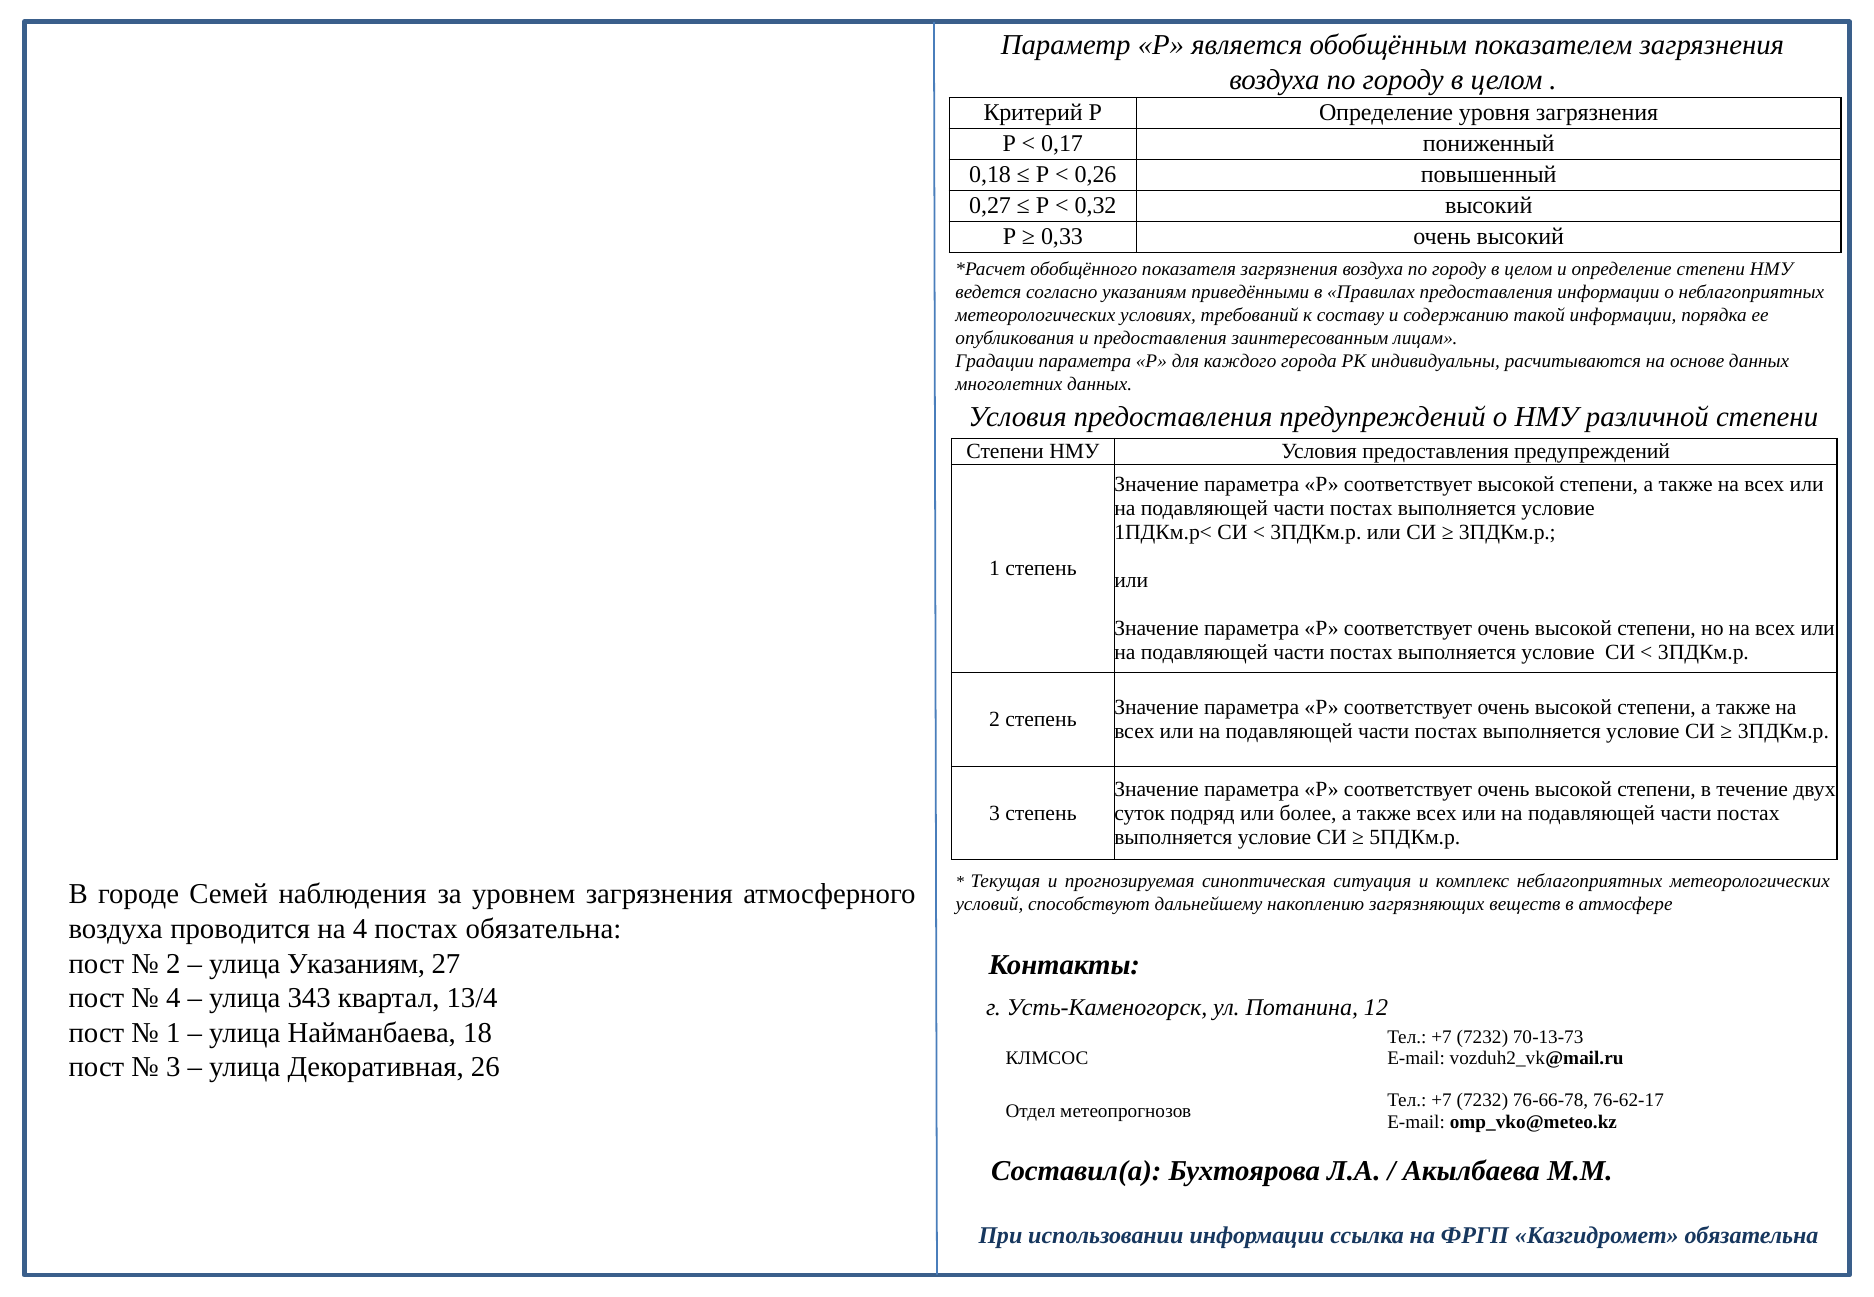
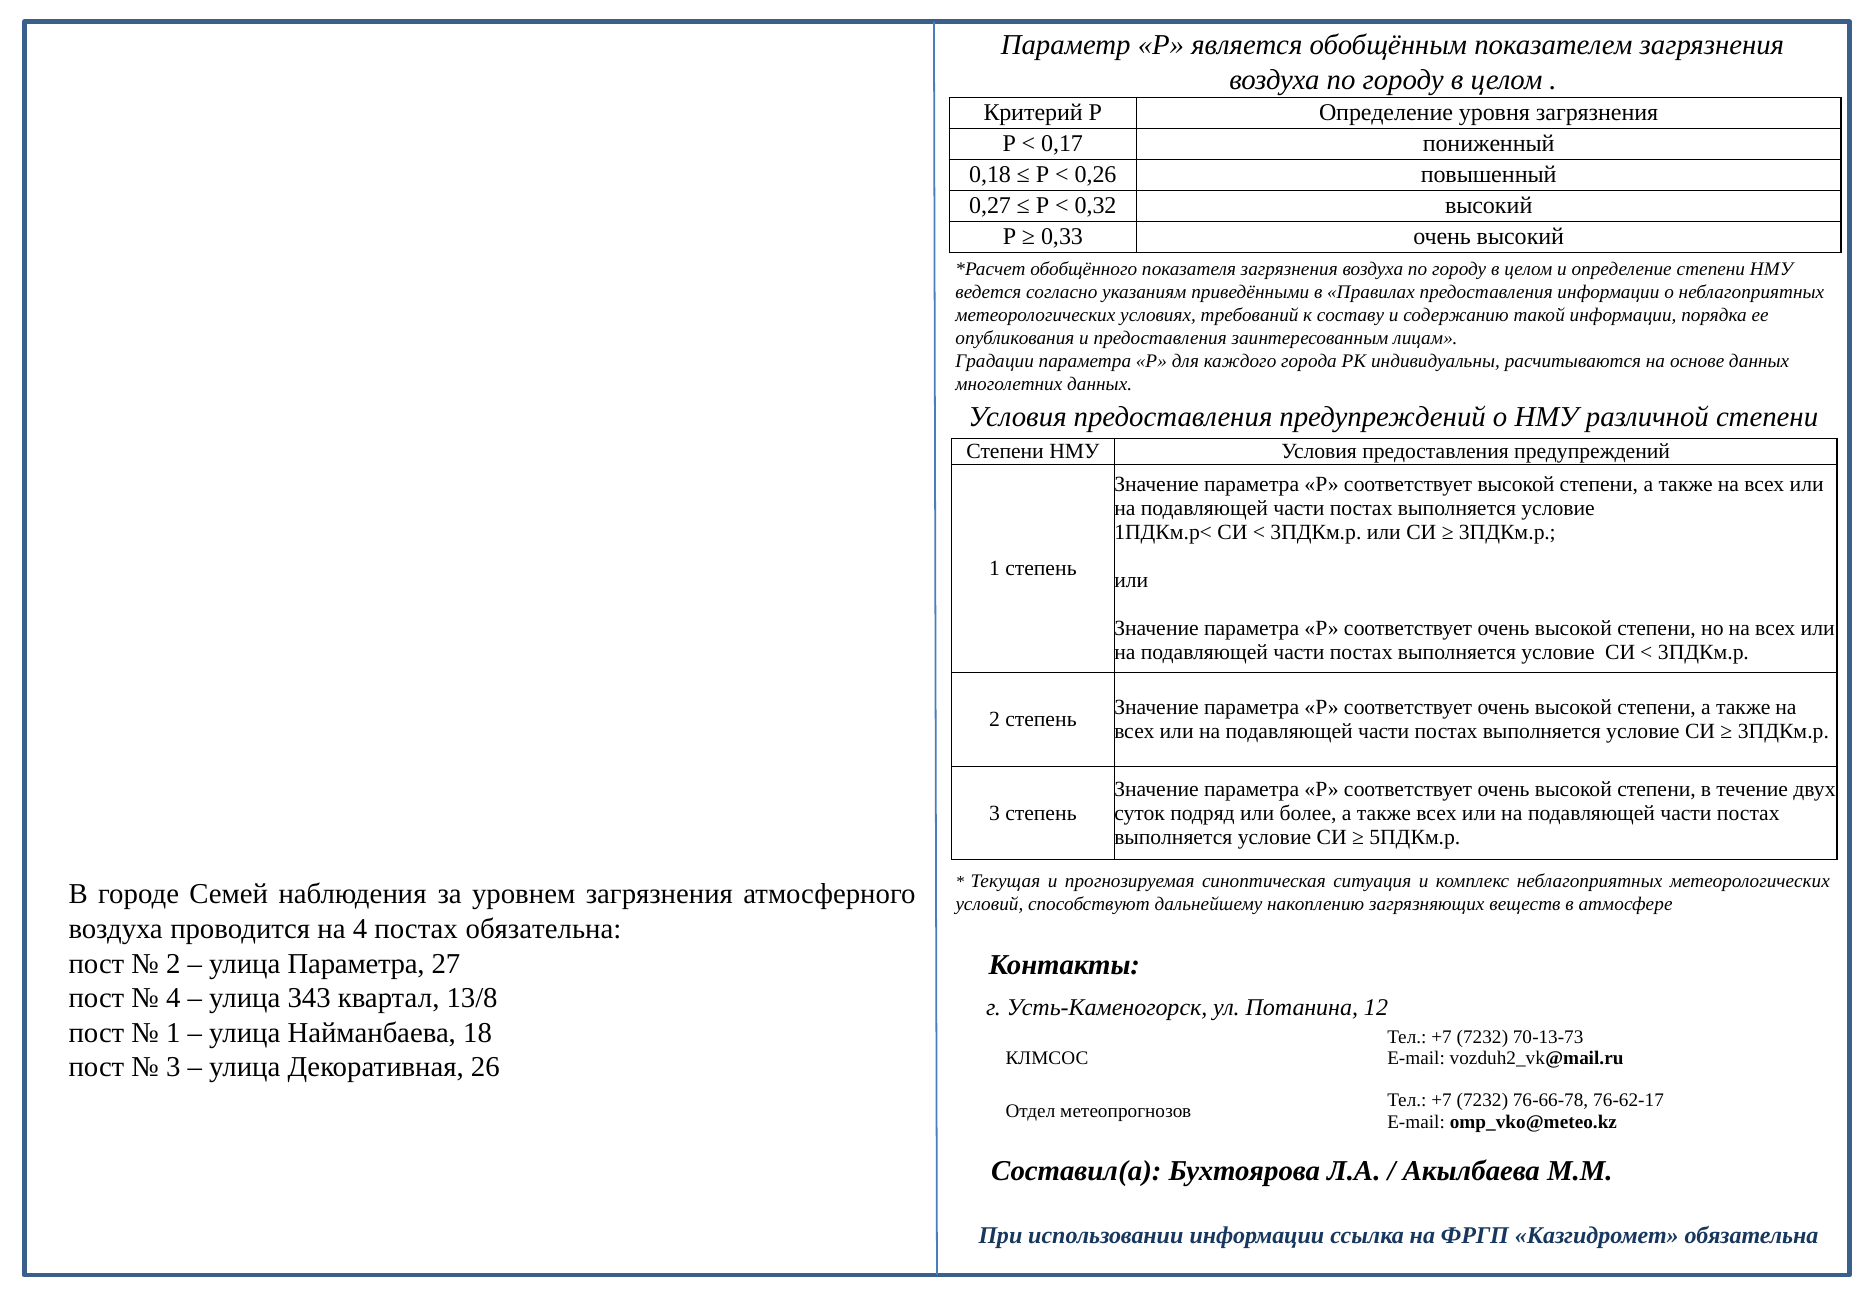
улица Указаниям: Указаниям -> Параметра (356, 964)
13/4: 13/4 -> 13/8 (472, 998)
